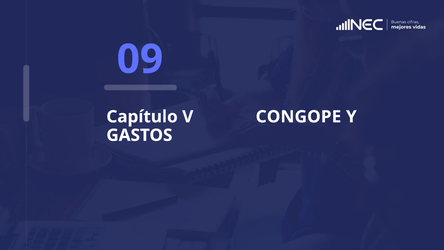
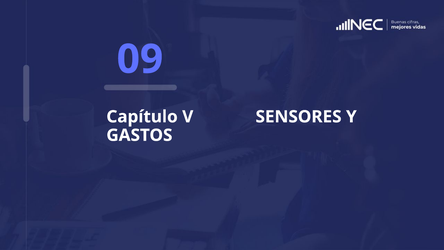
CONGOPE: CONGOPE -> SENSORES (299, 117)
